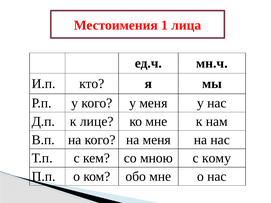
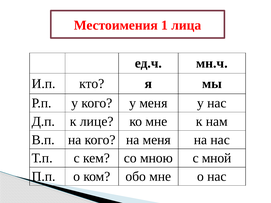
кому: кому -> мной (217, 158)
